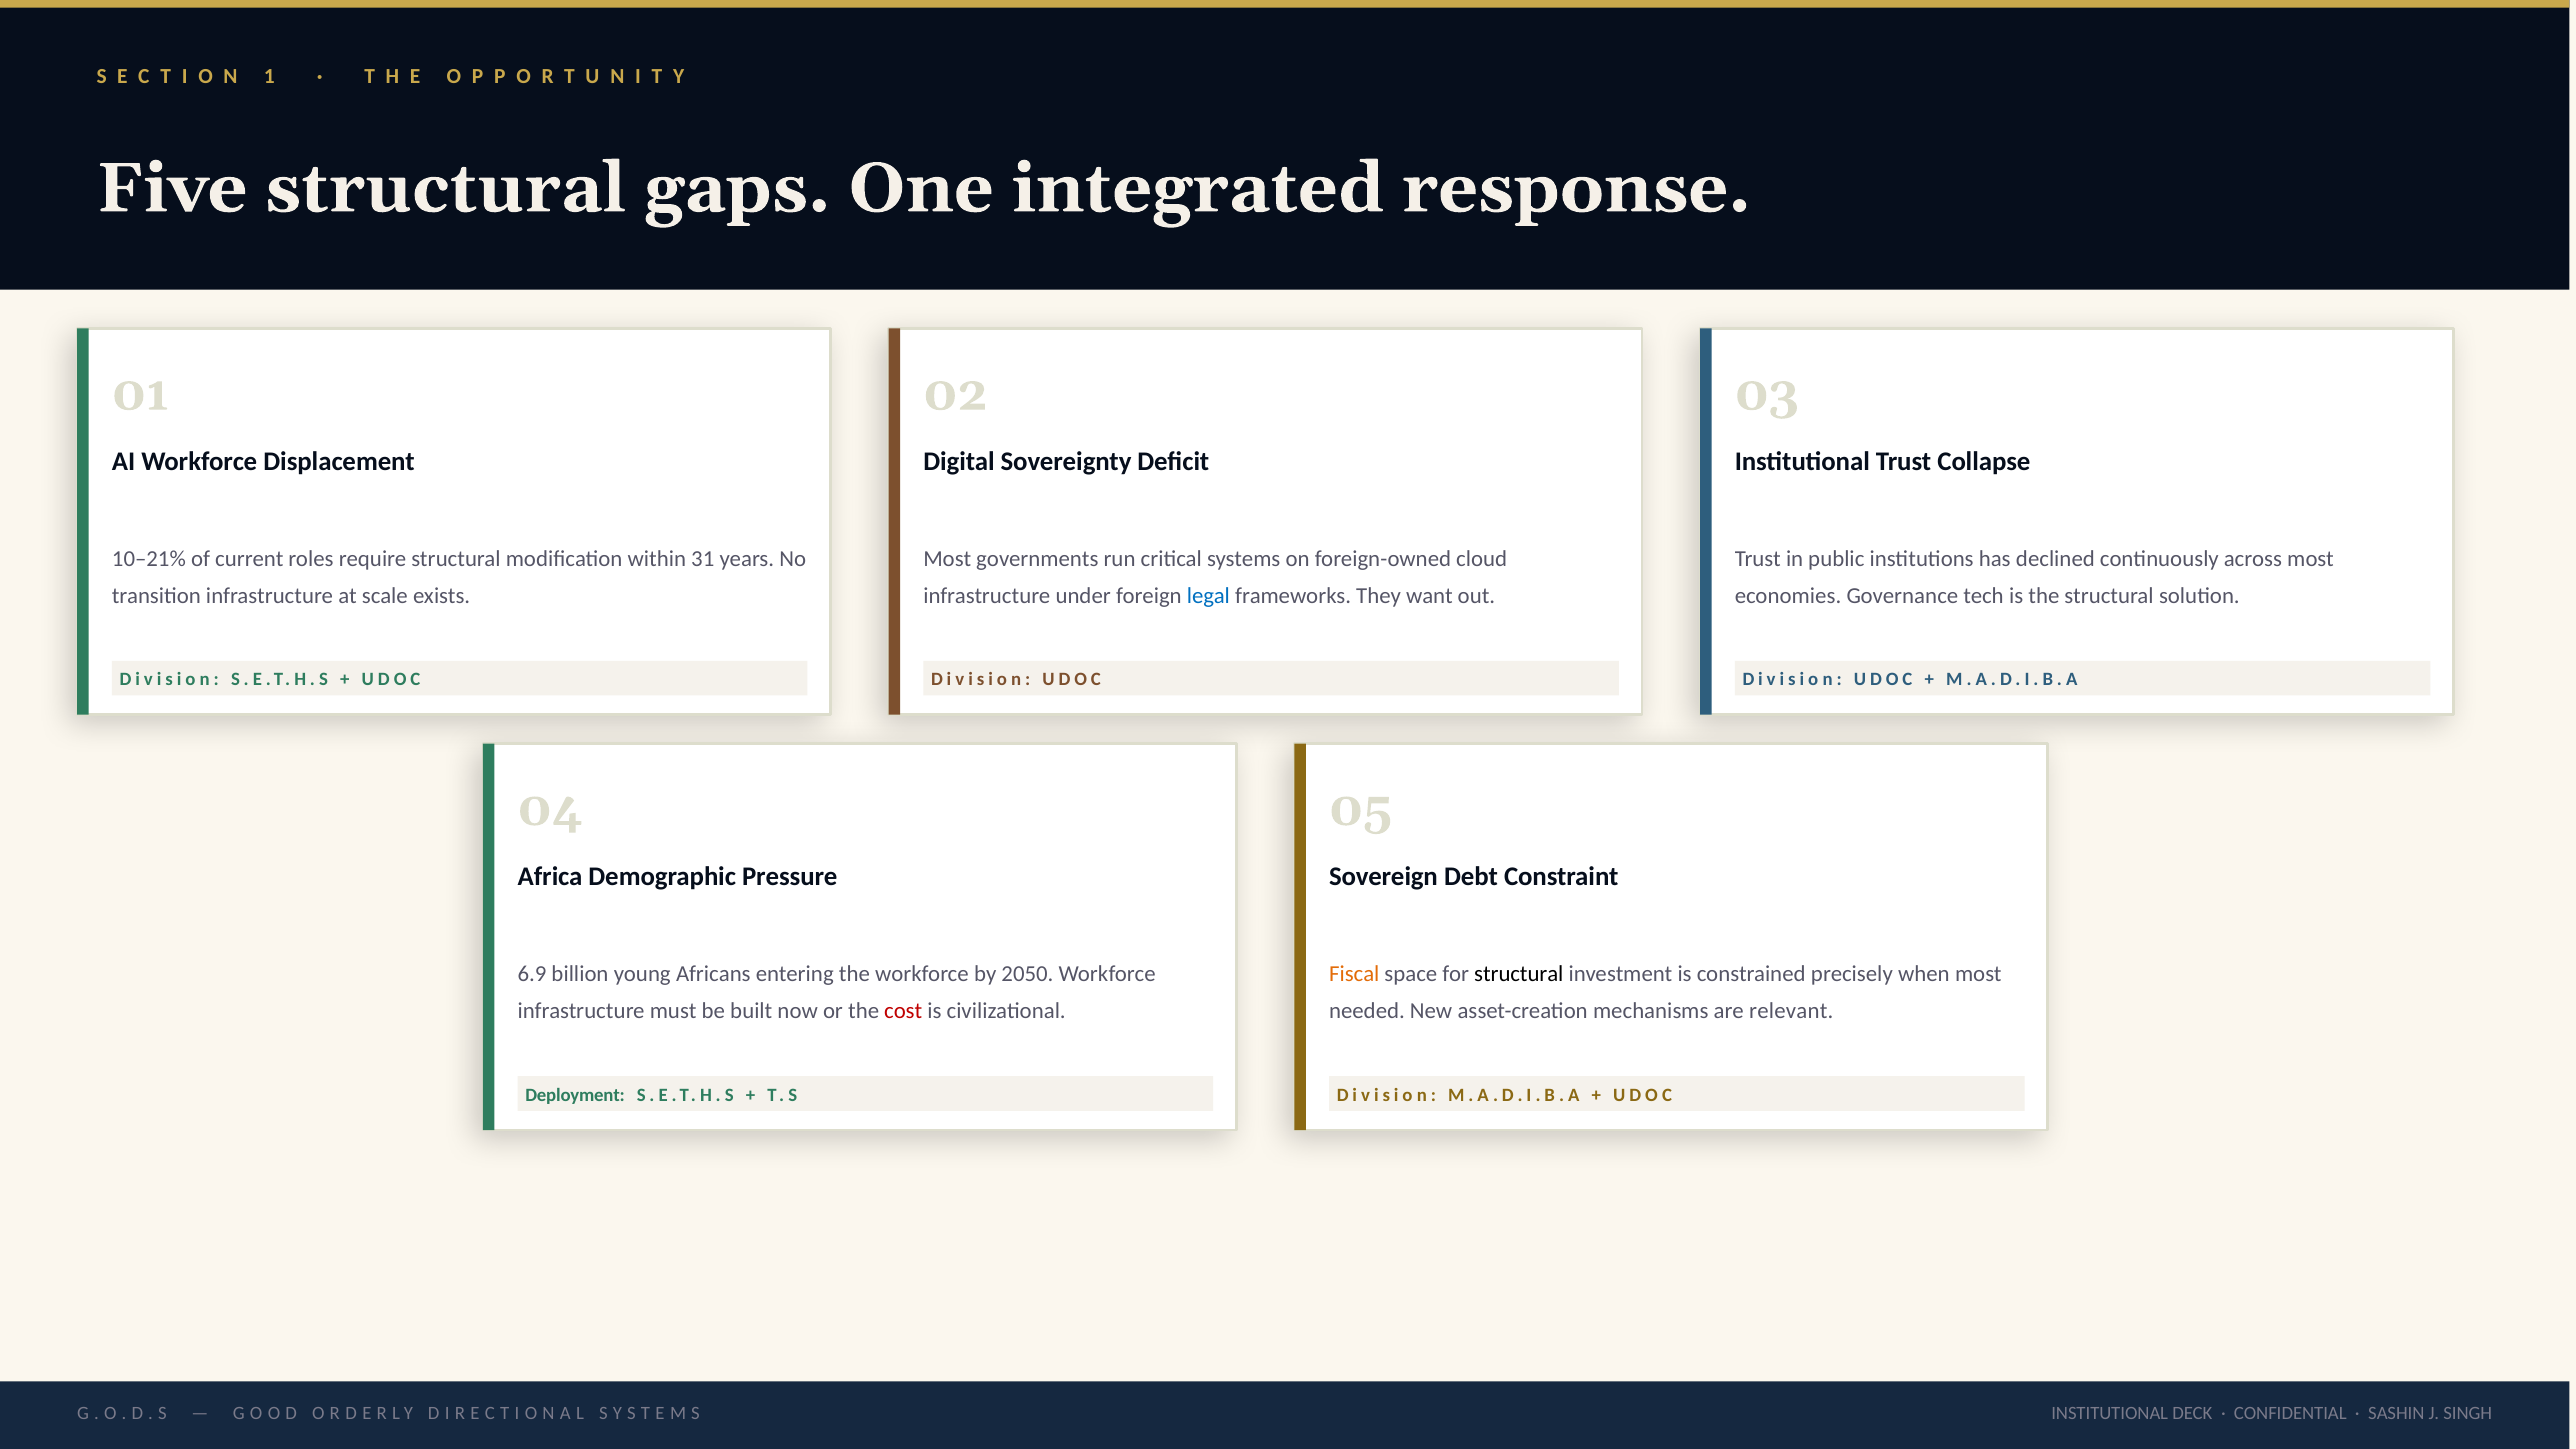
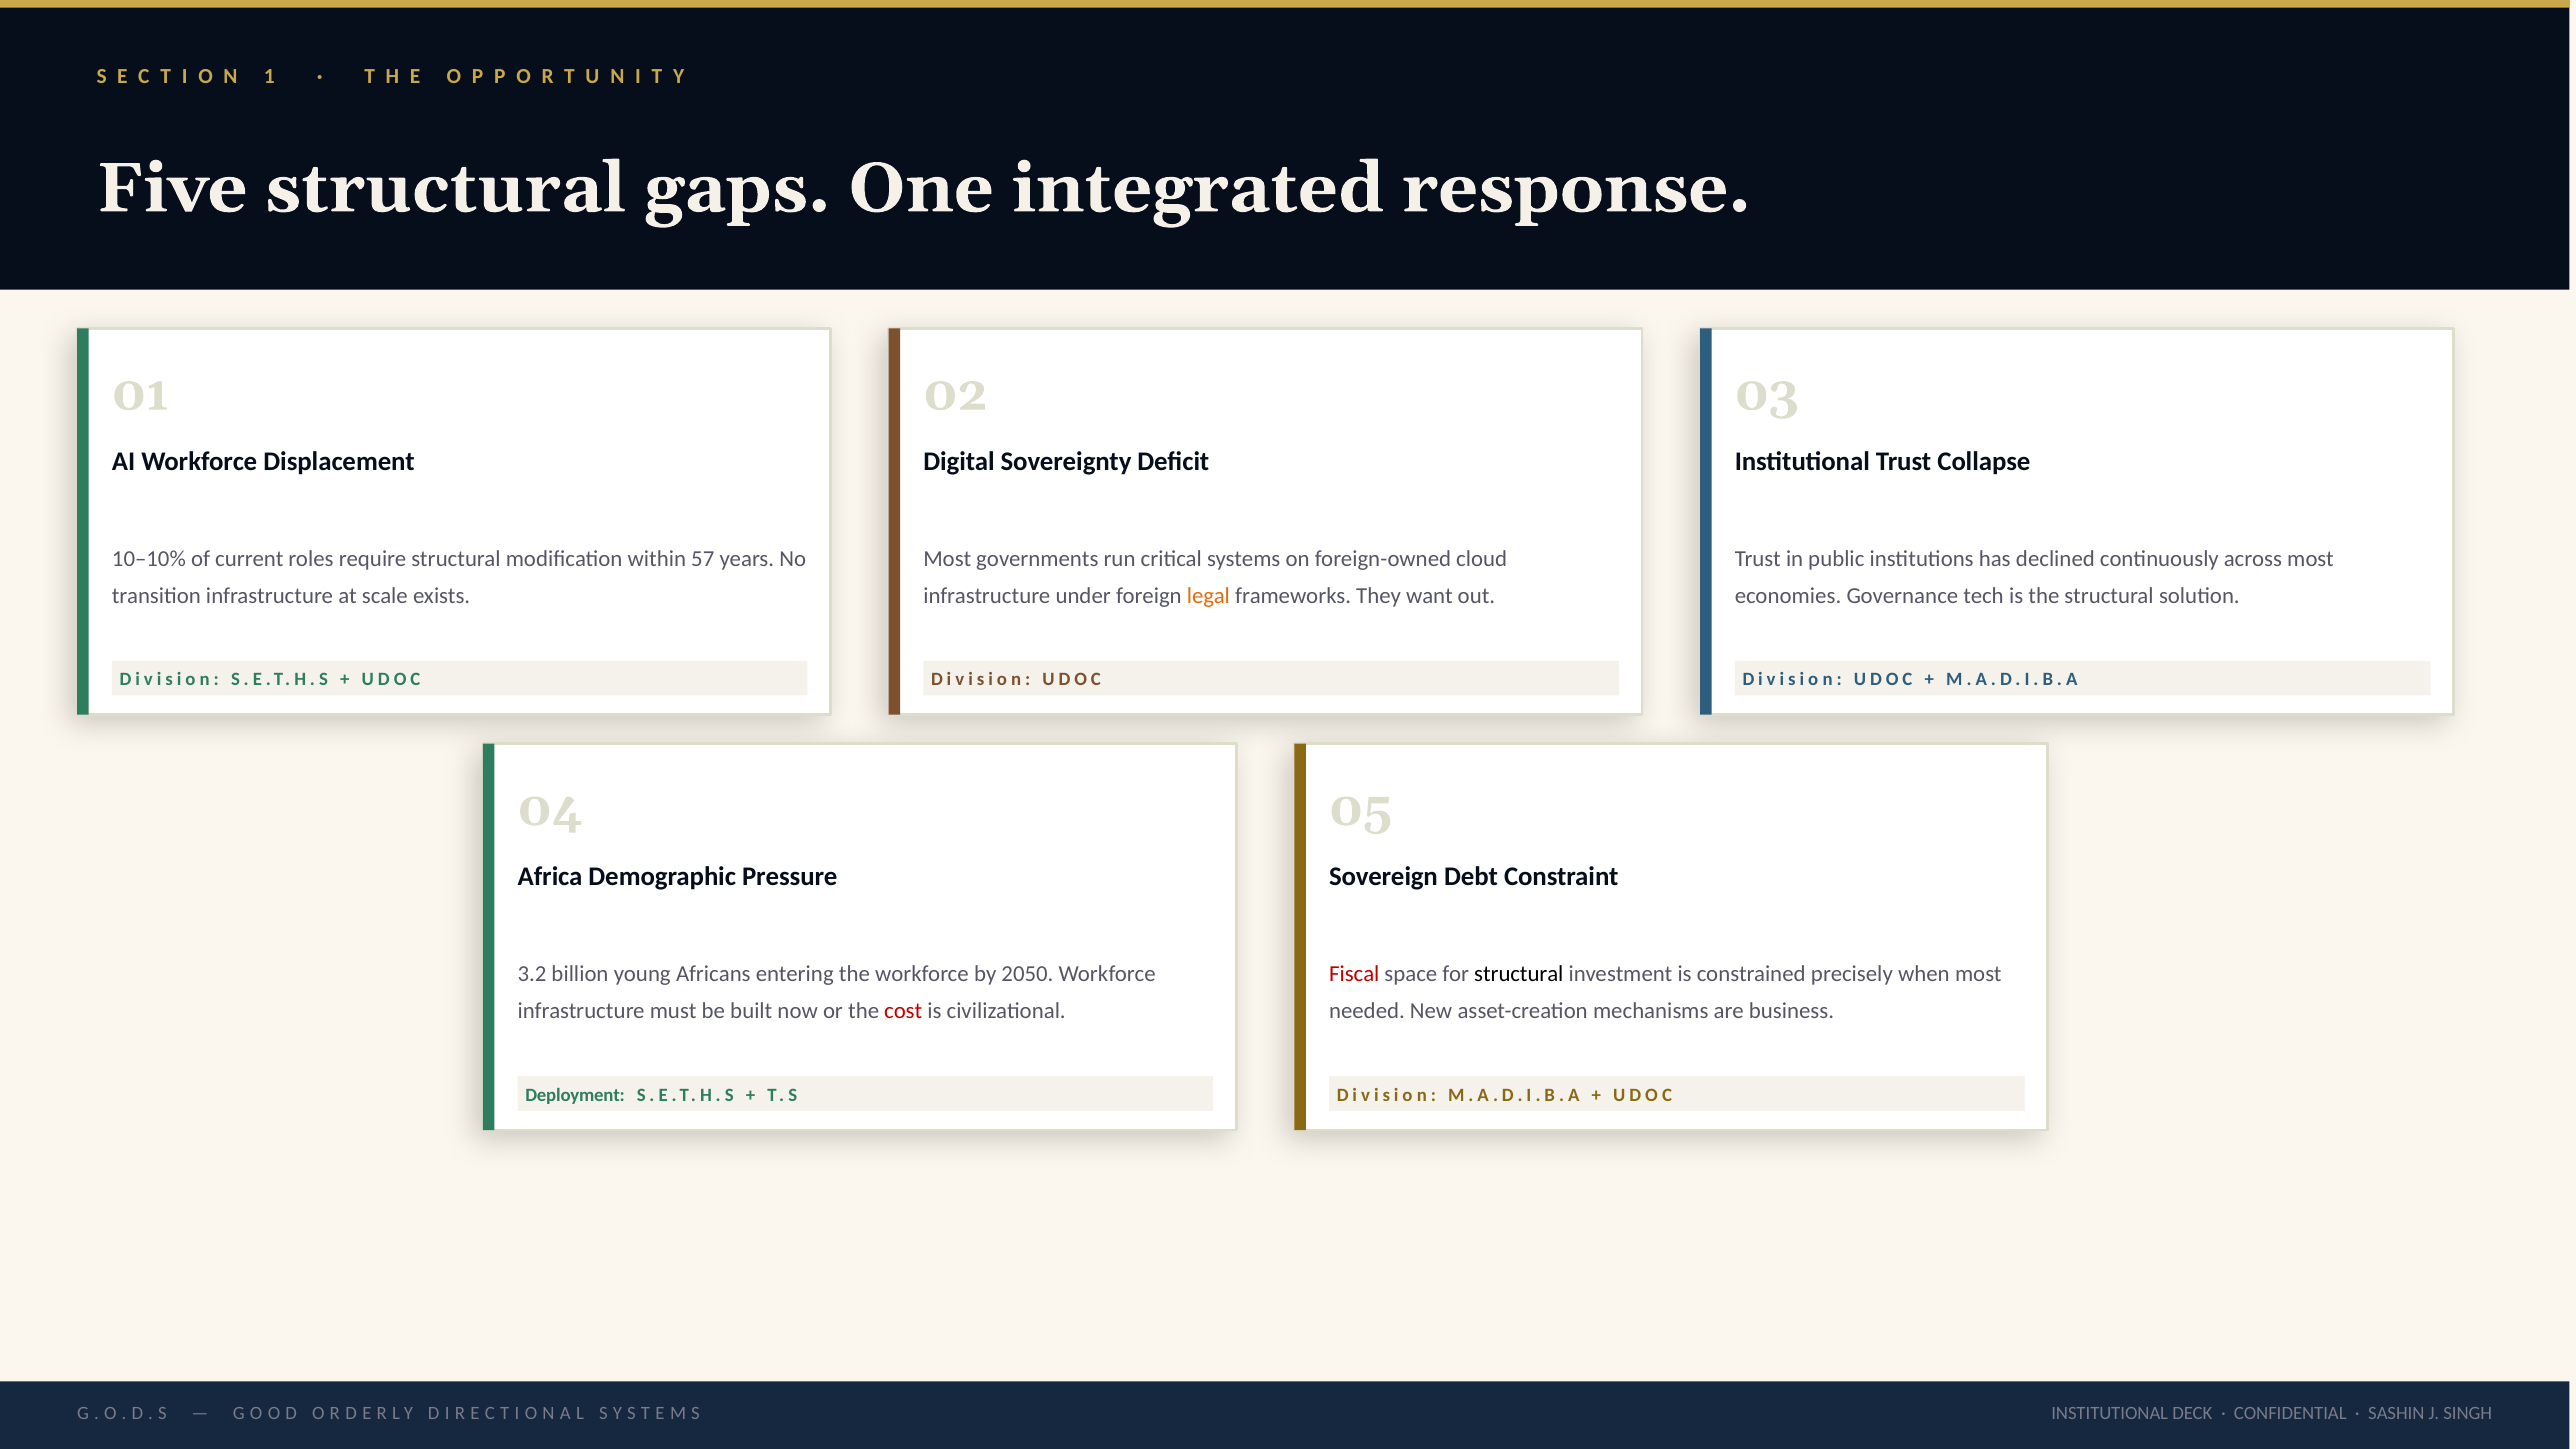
10–21%: 10–21% -> 10–10% (149, 559)
31: 31 -> 57 (703, 559)
legal colour: blue -> orange (1208, 596)
6.9: 6.9 -> 3.2 (532, 974)
Fiscal colour: orange -> red (1354, 974)
relevant: relevant -> business (1791, 1011)
